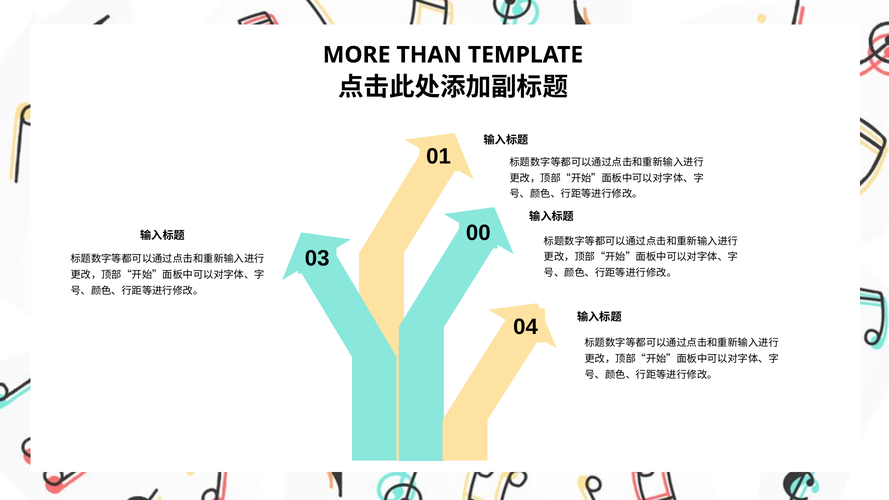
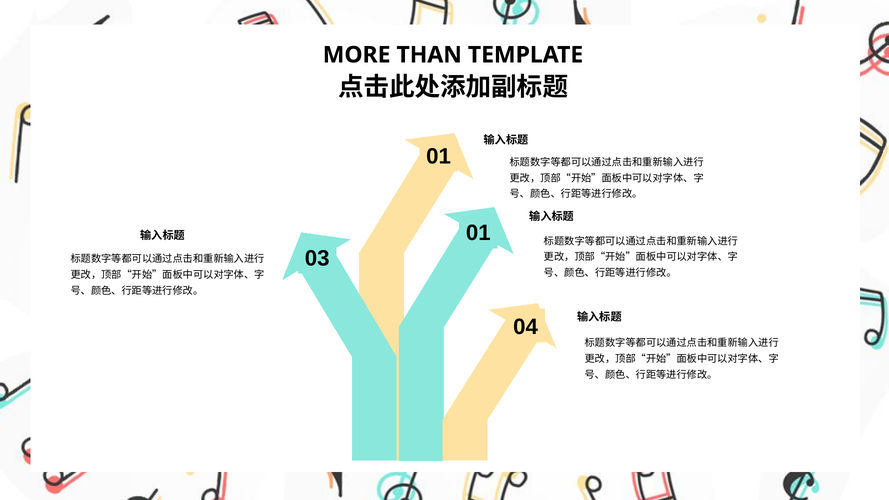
00: 00 -> 01 (478, 233)
